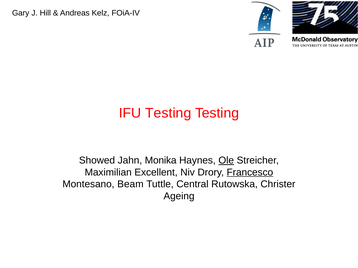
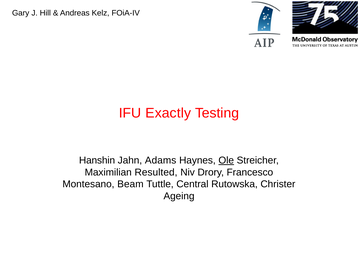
IFU Testing: Testing -> Exactly (168, 113)
Showed: Showed -> Hanshin (97, 161)
Monika: Monika -> Adams (161, 161)
Excellent: Excellent -> Resulted (156, 173)
Francesco underline: present -> none (250, 173)
